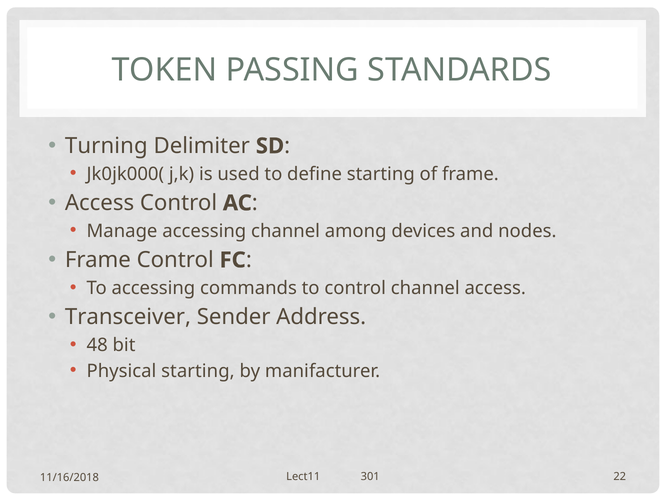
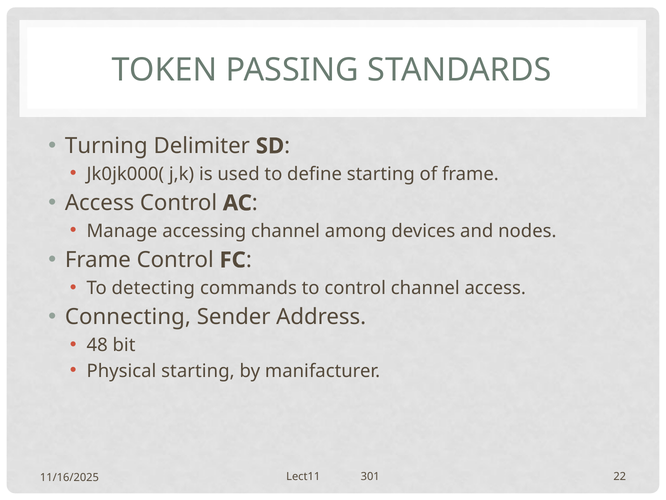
To accessing: accessing -> detecting (153, 288)
Transceiver: Transceiver -> Connecting (128, 317)
11/16/2018: 11/16/2018 -> 11/16/2025 (69, 477)
